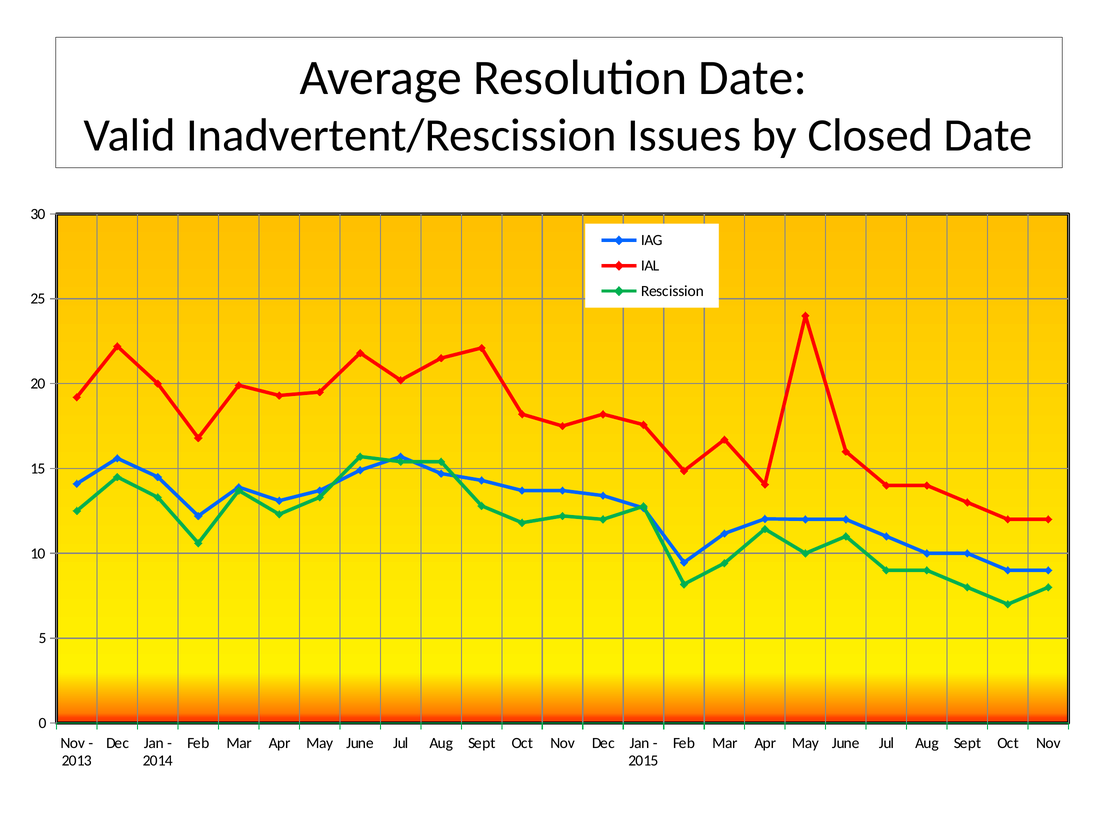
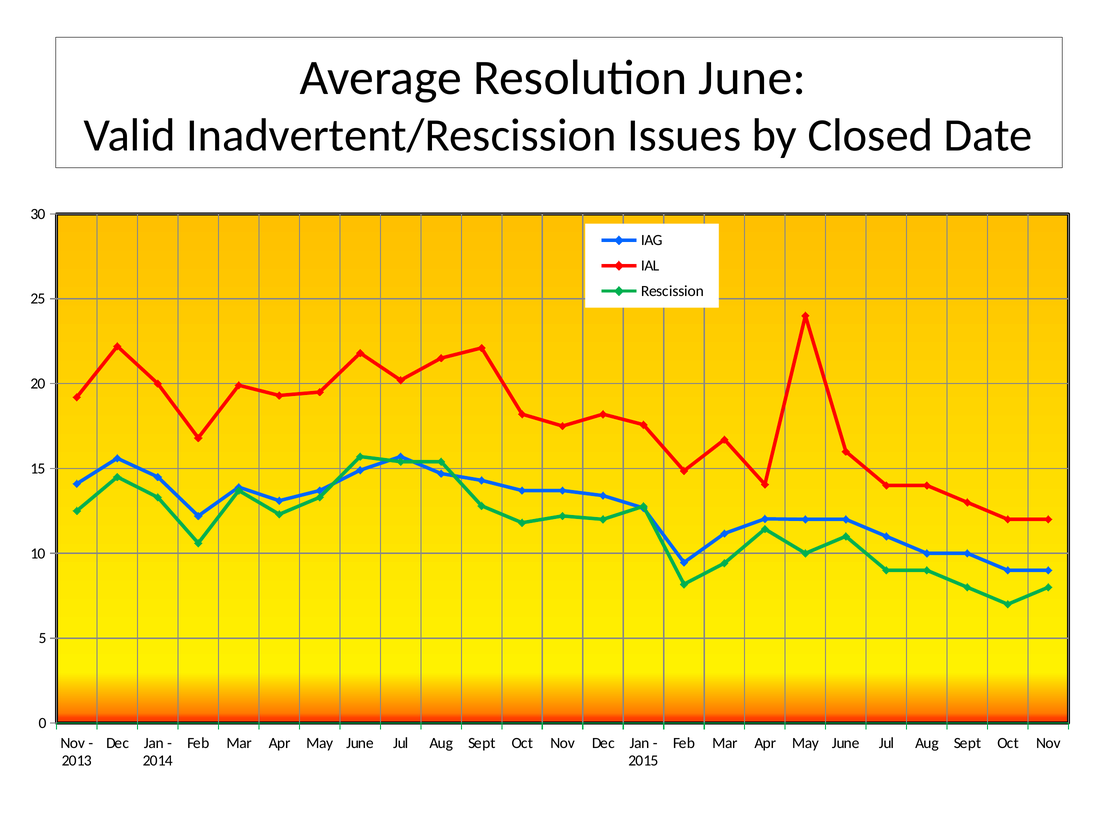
Resolution Date: Date -> June (752, 78)
